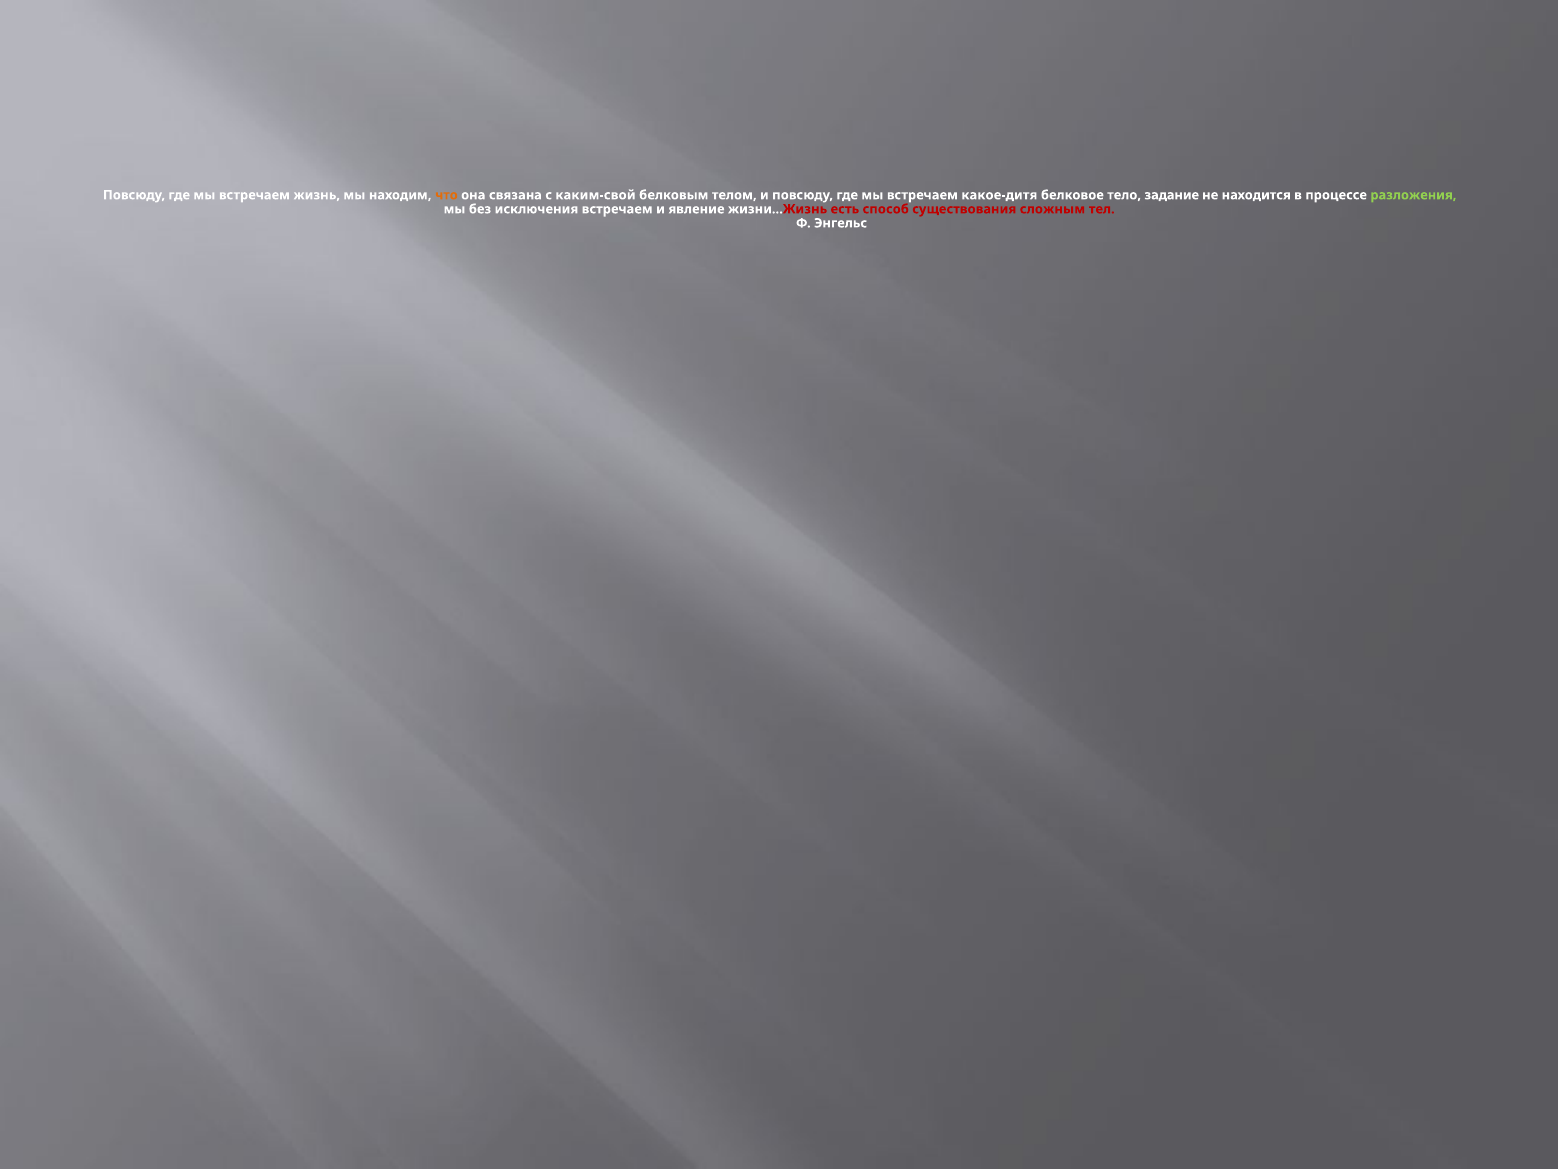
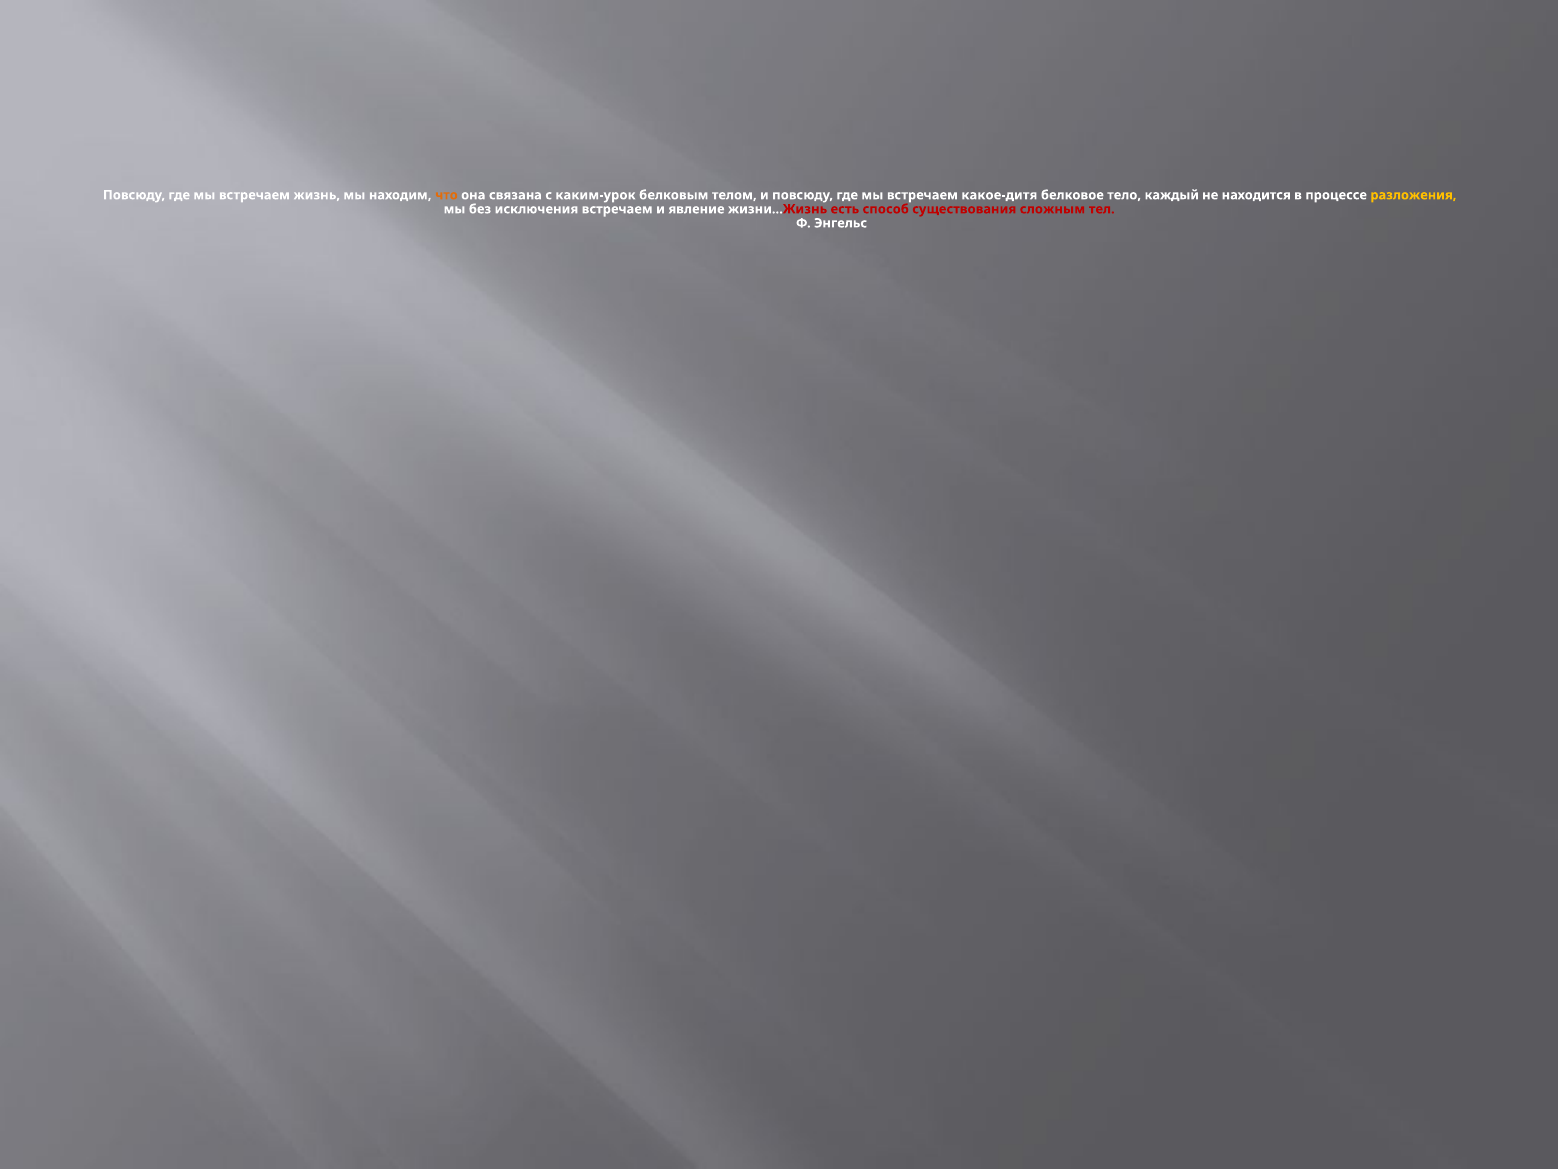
каким-свой: каким-свой -> каким-урок (596, 195)
задание: задание -> каждый (1172, 195)
разложения colour: light green -> yellow (1413, 195)
